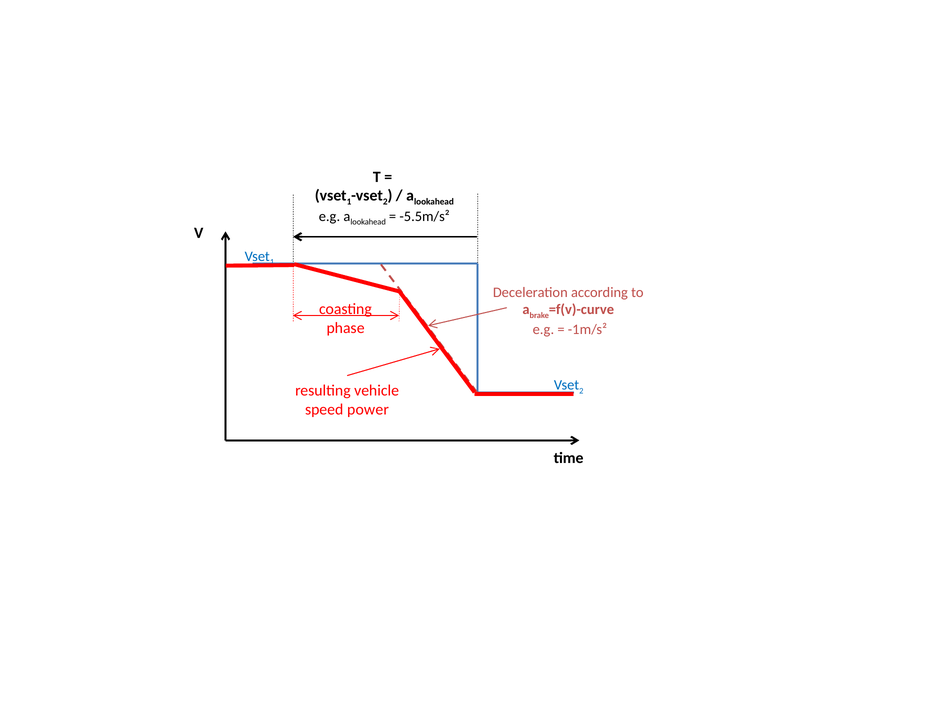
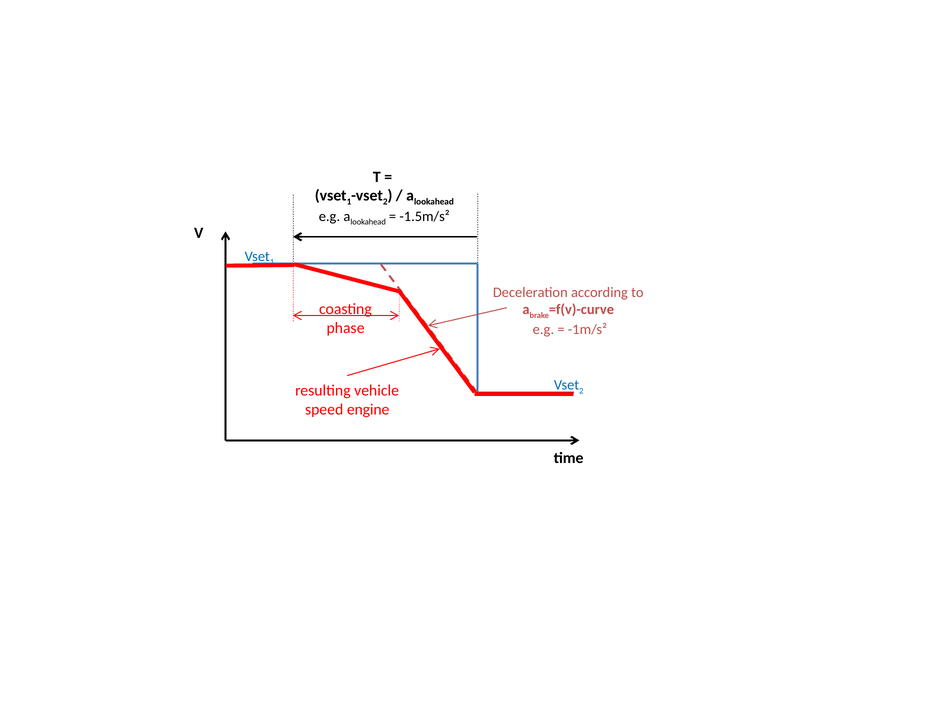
-5.5m/s²: -5.5m/s² -> -1.5m/s² (425, 216)
power: power -> engine (368, 409)
